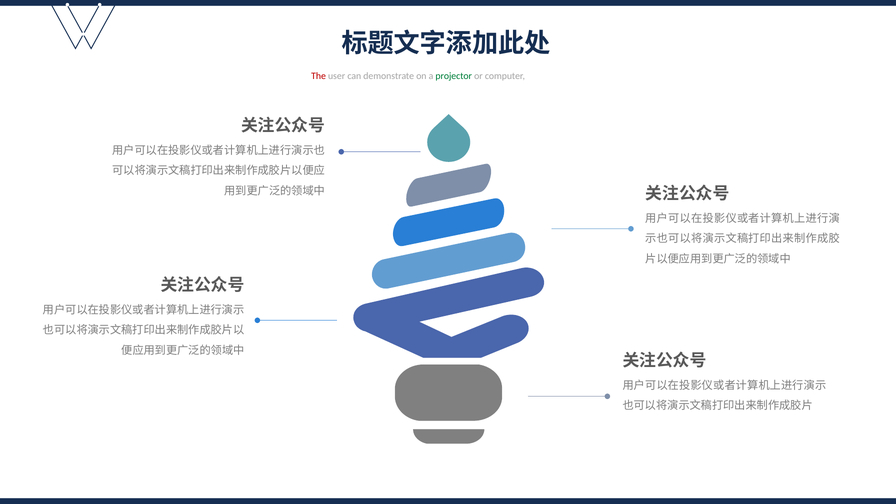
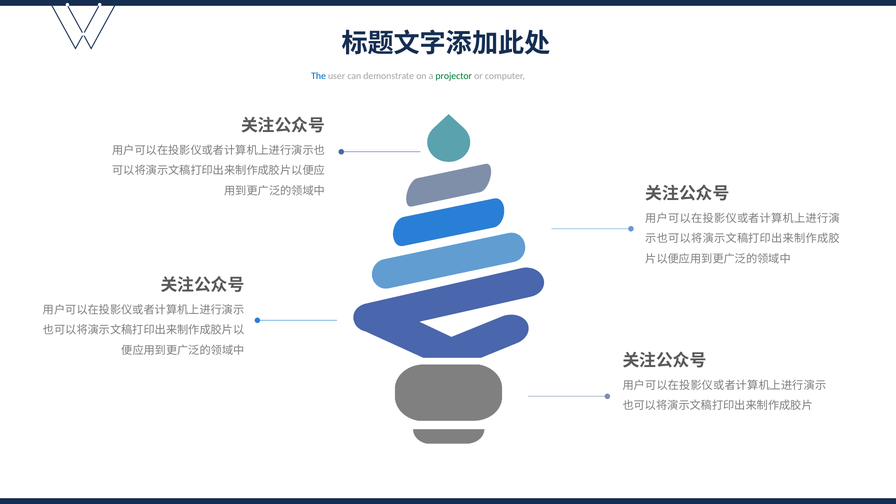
The colour: red -> blue (319, 76)
